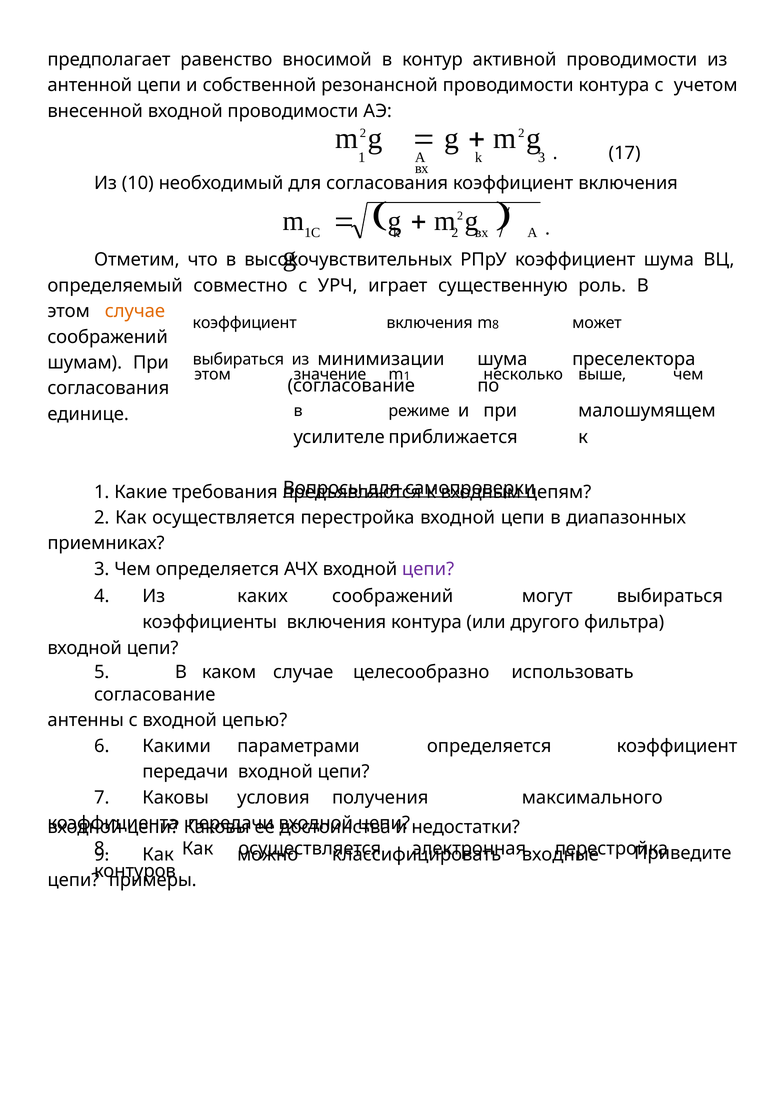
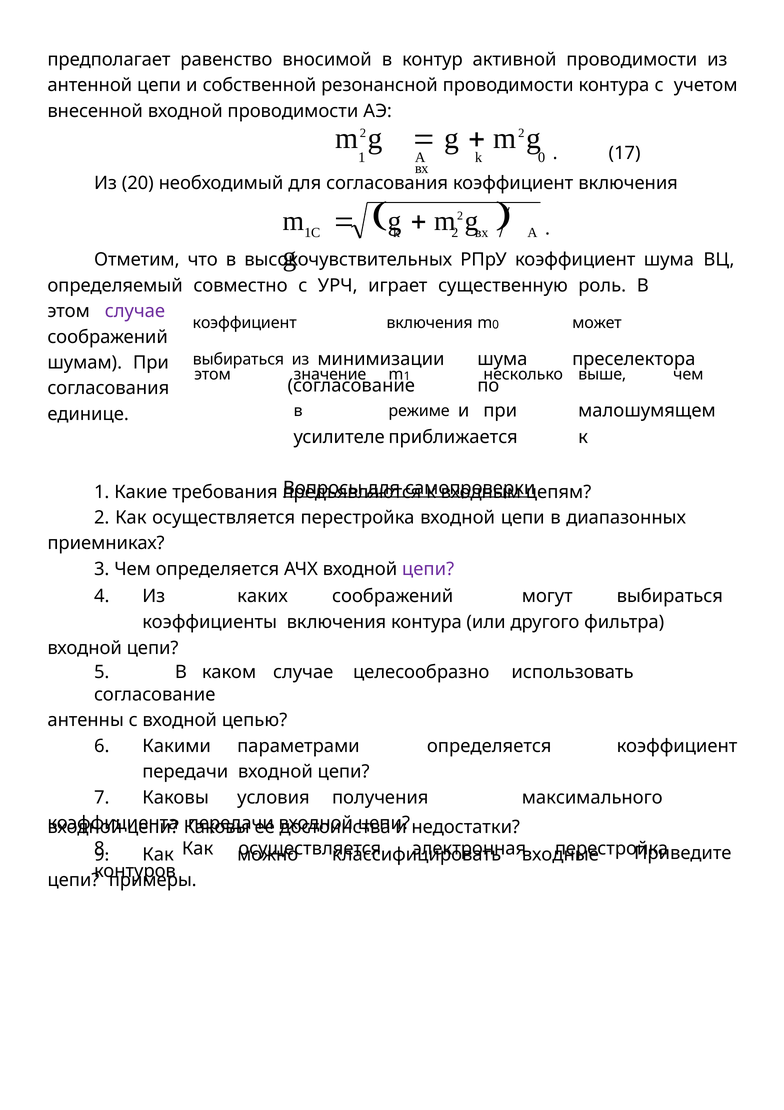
3: 3 -> 0 (542, 157)
10: 10 -> 20 (138, 183)
случае colour: orange -> purple (135, 311)
m 8: 8 -> 0 (496, 325)
